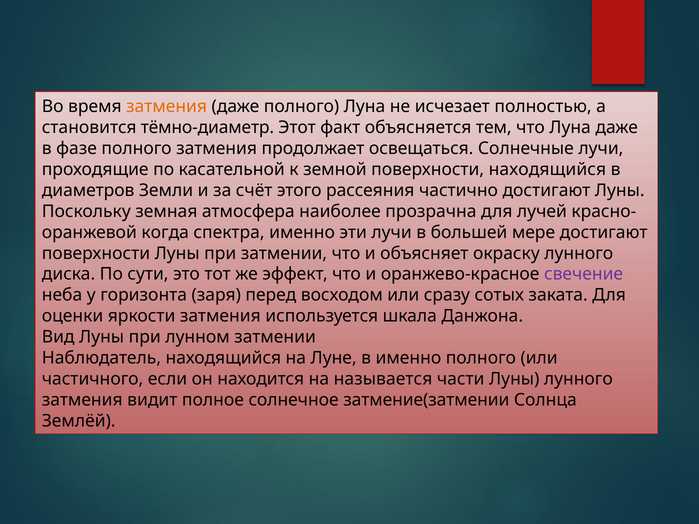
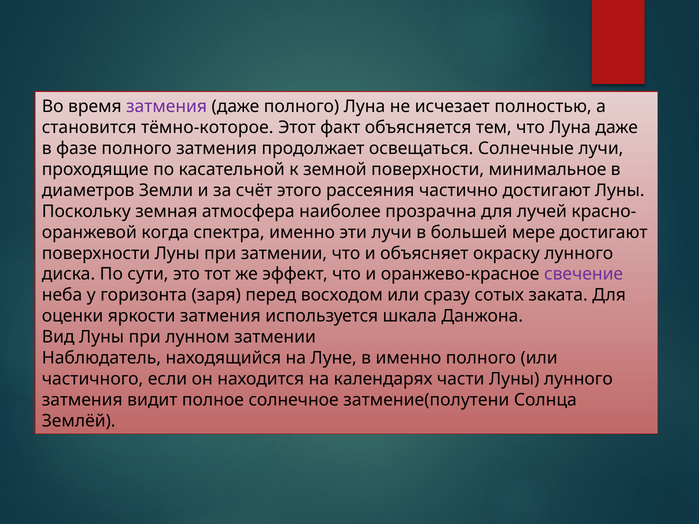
затмения colour: orange -> purple (167, 107)
тёмно-диаметр: тёмно-диаметр -> тёмно-которое (207, 128)
поверхности находящийся: находящийся -> минимальное (548, 170)
называется: называется -> календарях (383, 379)
затмение(затмении: затмение(затмении -> затмение(полутени (426, 400)
